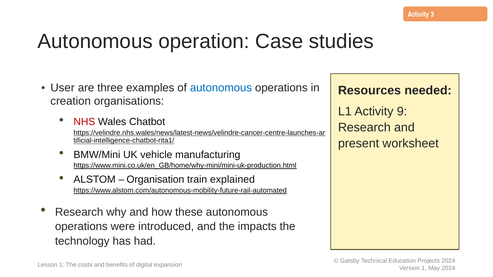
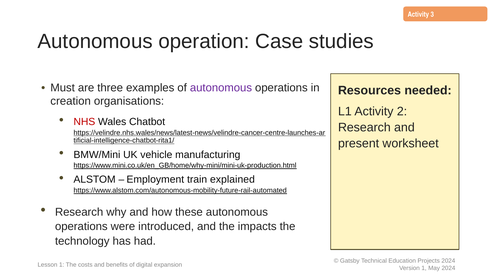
User: User -> Must (63, 88)
autonomous colour: blue -> purple (221, 88)
9: 9 -> 2 (402, 112)
Organisation: Organisation -> Employment (155, 180)
